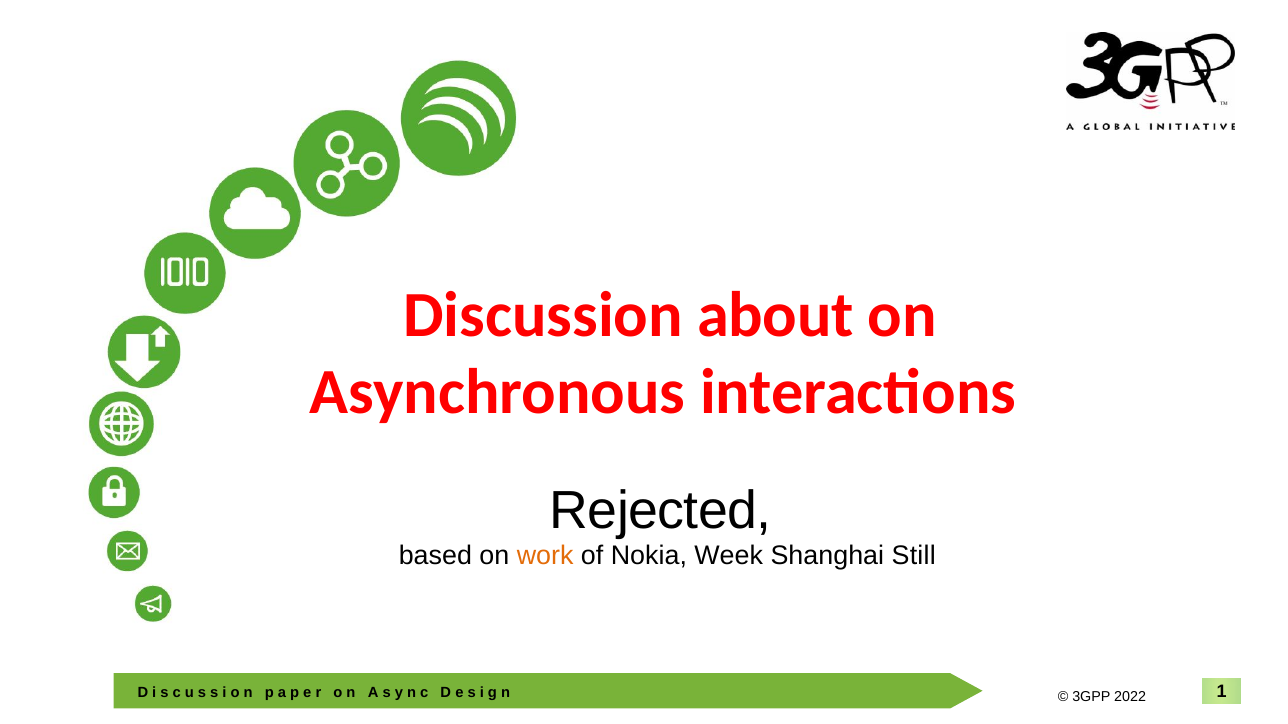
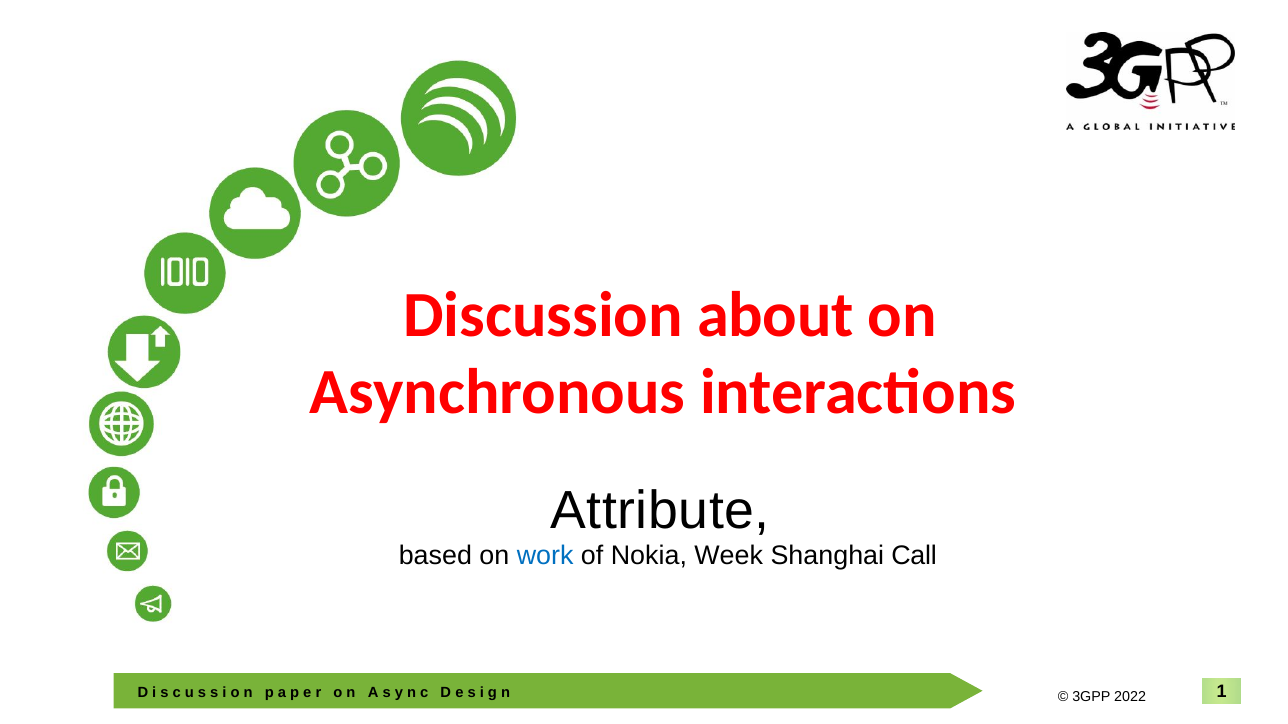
Rejected: Rejected -> Attribute (660, 511)
work colour: orange -> blue (545, 556)
Still: Still -> Call (914, 556)
